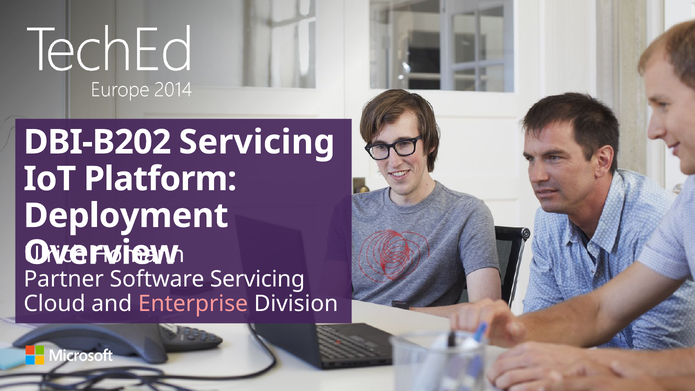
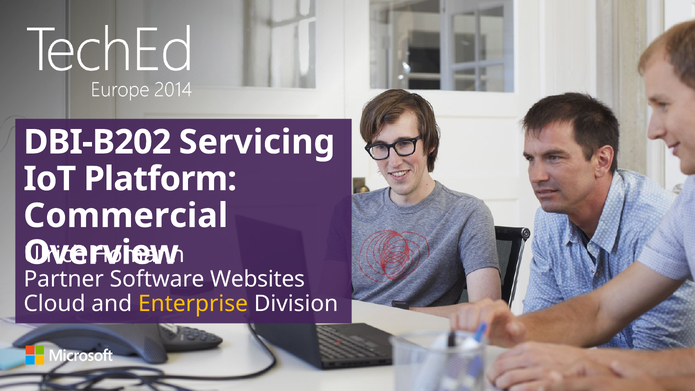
Deployment: Deployment -> Commercial (126, 216)
Software Servicing: Servicing -> Websites (257, 279)
Enterprise colour: pink -> yellow (193, 304)
